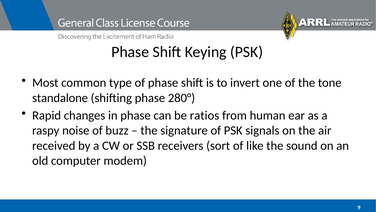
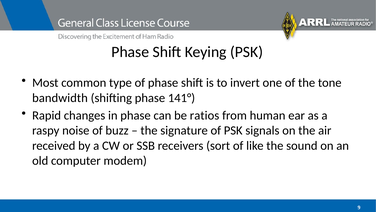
standalone: standalone -> bandwidth (60, 98)
280°: 280° -> 141° (182, 98)
